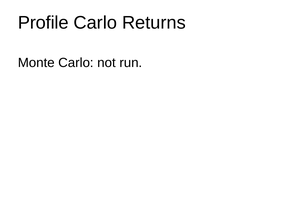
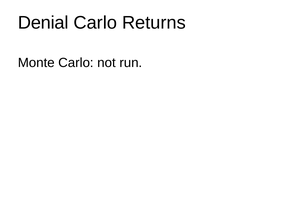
Profile: Profile -> Denial (43, 23)
